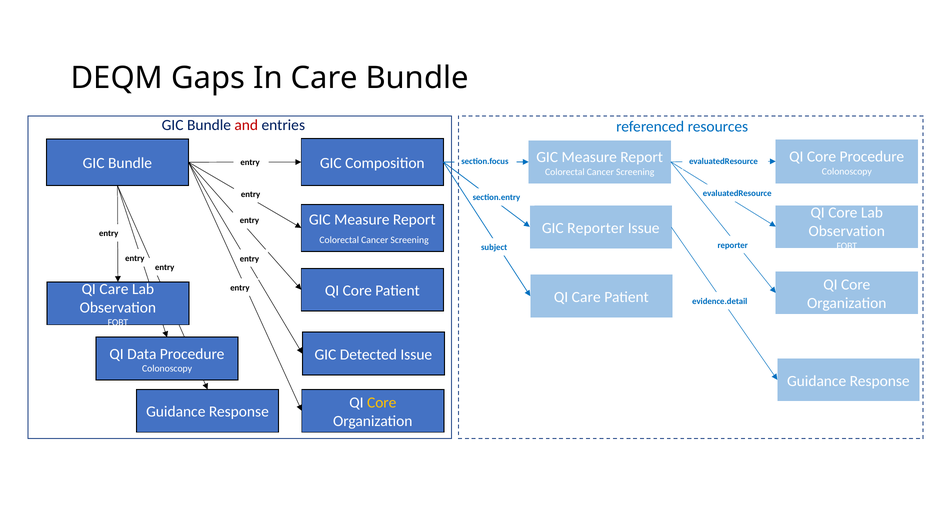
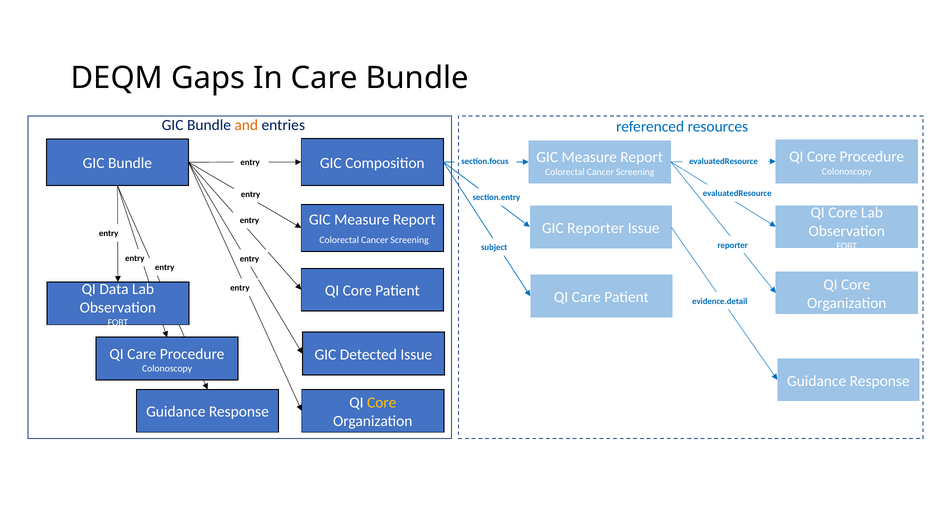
and colour: red -> orange (246, 125)
Care: Care -> Data (114, 289)
Data: Data -> Care (142, 354)
